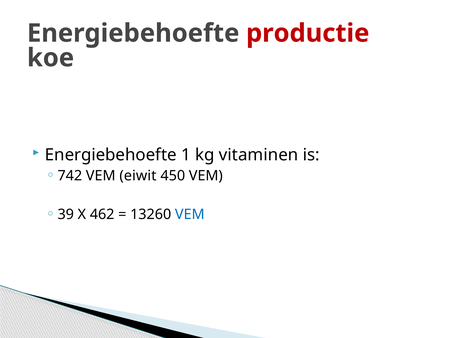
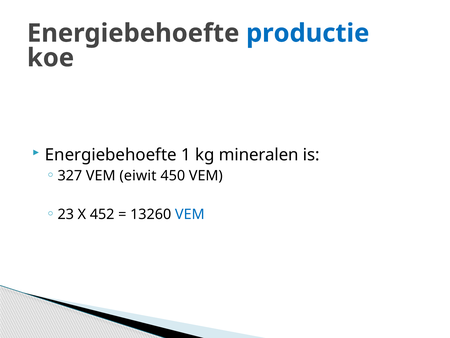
productie colour: red -> blue (308, 33)
vitaminen: vitaminen -> mineralen (259, 155)
742: 742 -> 327 (70, 175)
39: 39 -> 23 (66, 214)
462: 462 -> 452 (102, 214)
